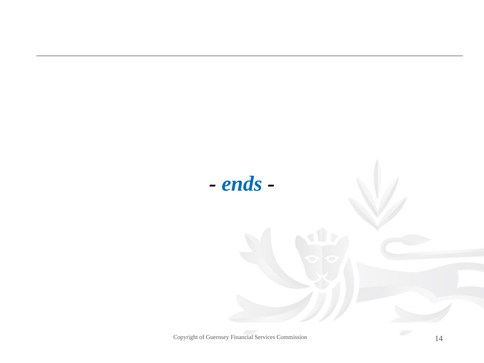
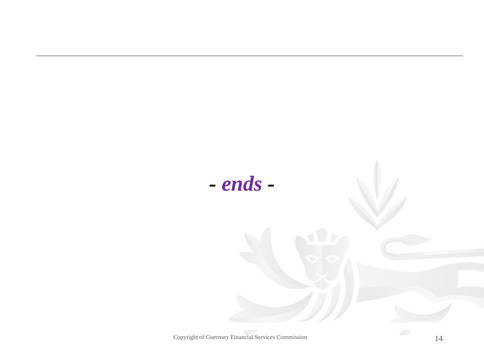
ends colour: blue -> purple (242, 184)
